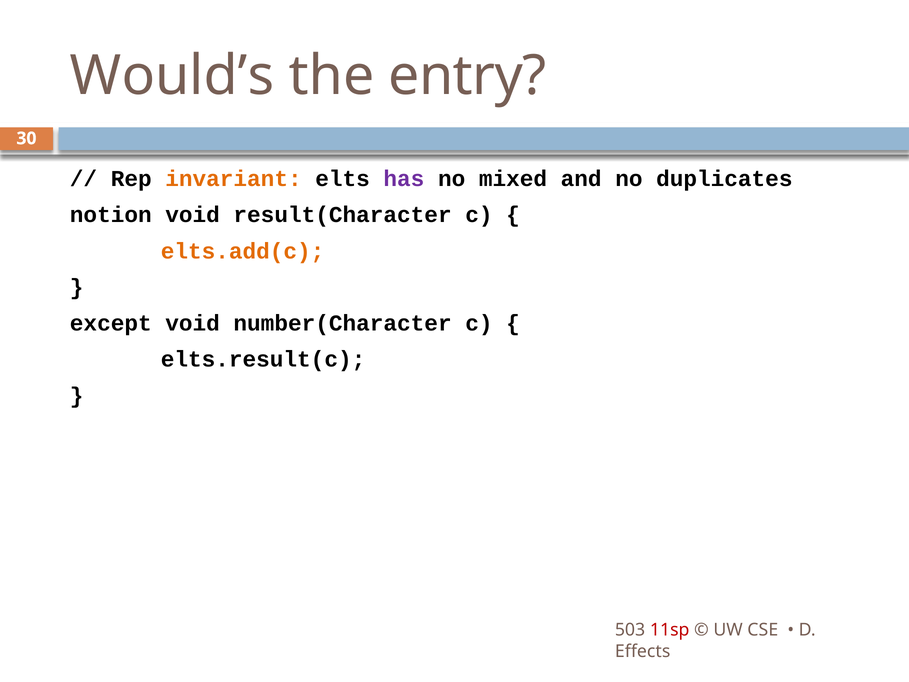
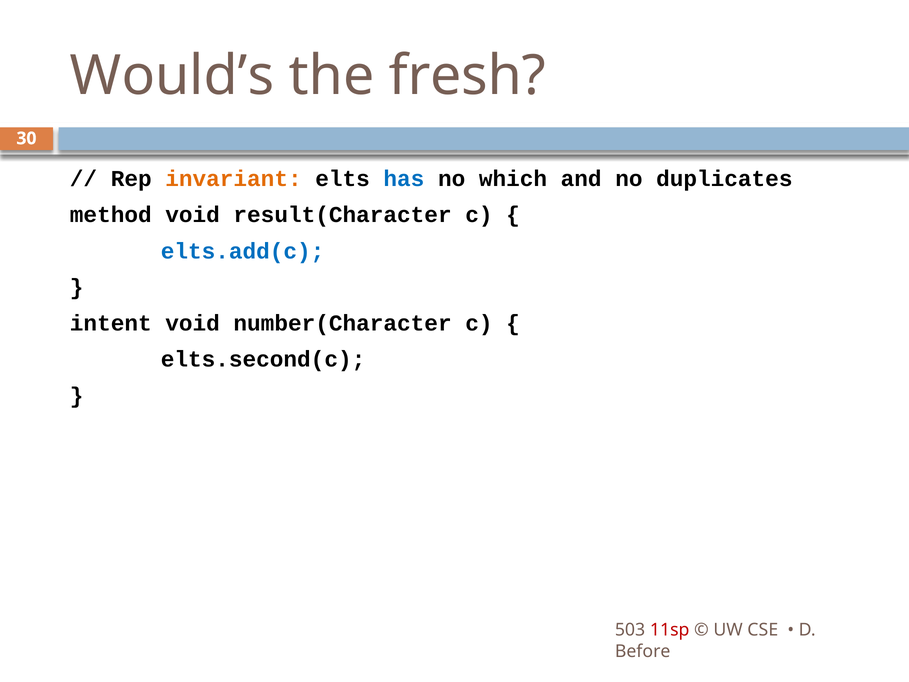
entry: entry -> fresh (467, 76)
has colour: purple -> blue (404, 179)
mixed: mixed -> which (513, 179)
notion: notion -> method (111, 215)
elts.add(c colour: orange -> blue (243, 251)
except: except -> intent (111, 323)
elts.result(c: elts.result(c -> elts.second(c (263, 359)
Effects: Effects -> Before (643, 651)
